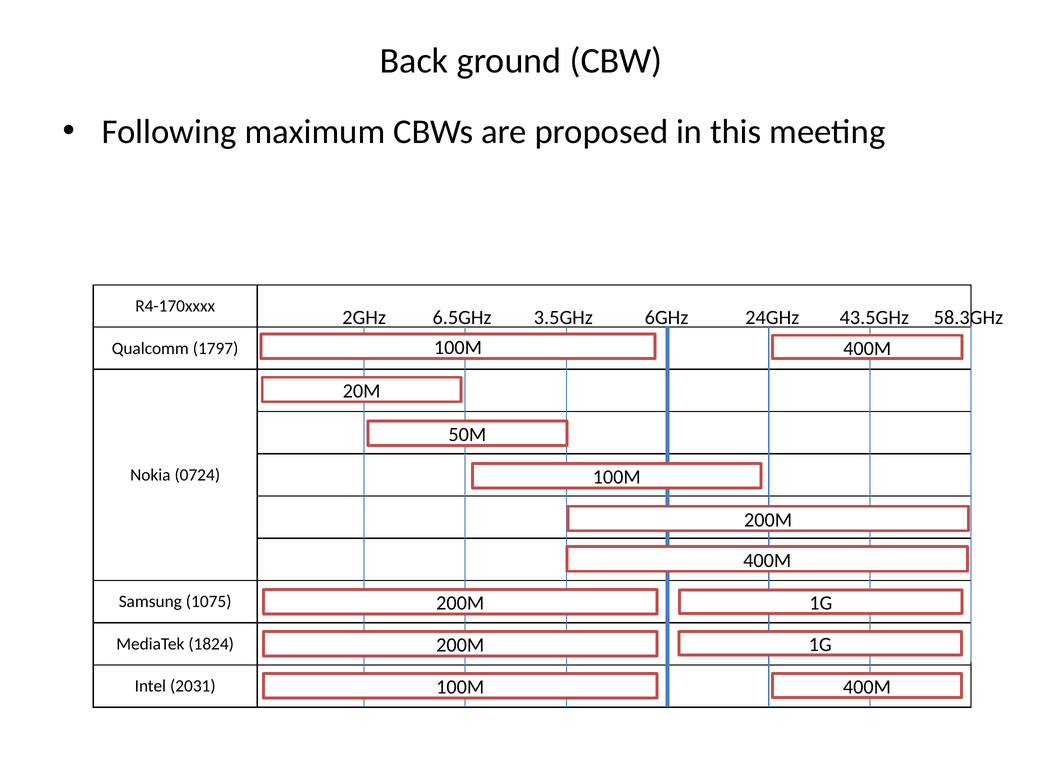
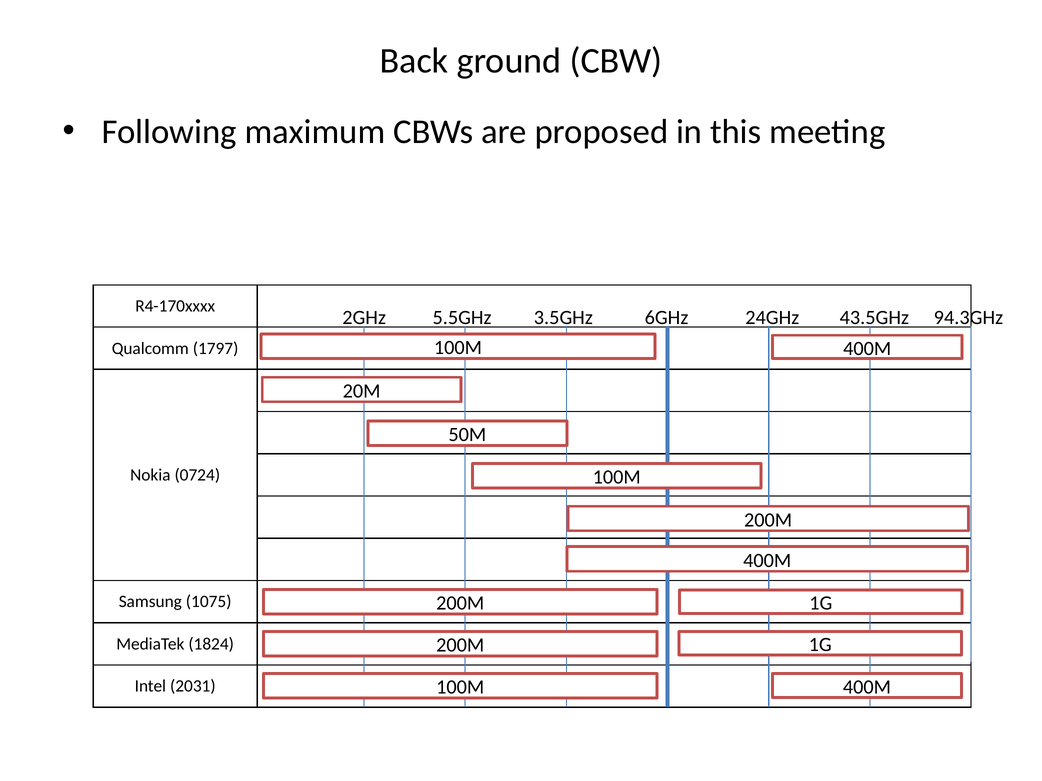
6.5GHz: 6.5GHz -> 5.5GHz (462, 318)
58.3GHz: 58.3GHz -> 94.3GHz (968, 318)
